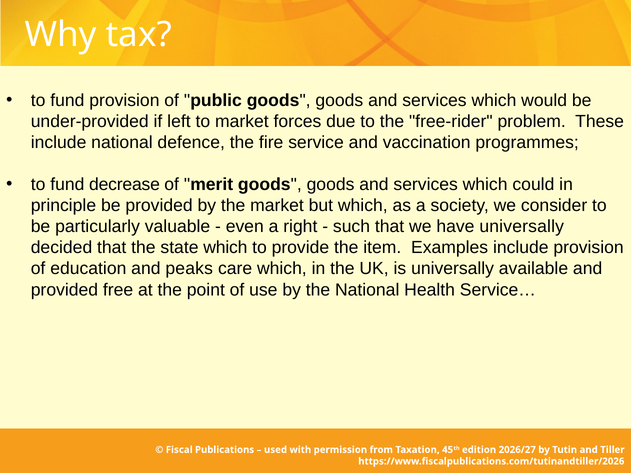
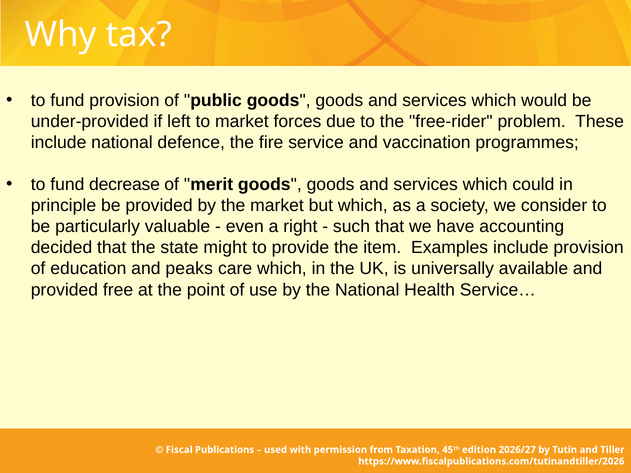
have universally: universally -> accounting (522, 227)
state which: which -> might (225, 248)
